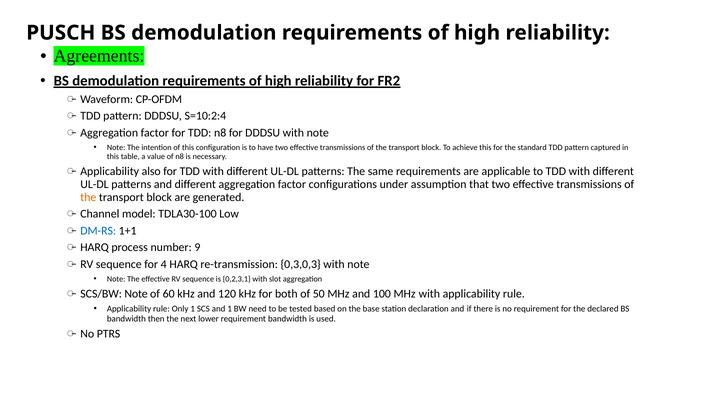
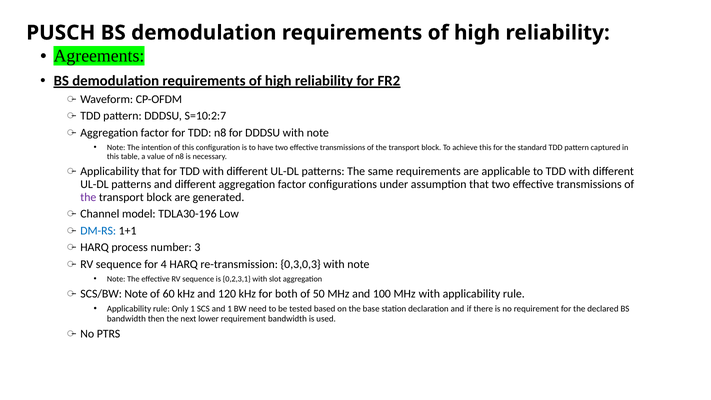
S=10:2:4: S=10:2:4 -> S=10:2:7 (205, 116)
Applicability also: also -> that (151, 171)
the colour: orange -> purple (88, 197)
TDLA30-100: TDLA30-100 -> TDLA30-196 (187, 214)
9: 9 -> 3 (197, 248)
